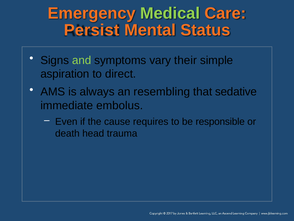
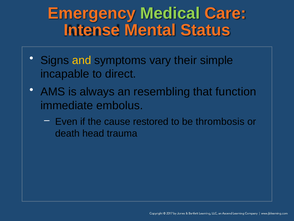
Persist: Persist -> Intense (92, 30)
and colour: light green -> yellow (82, 60)
aspiration: aspiration -> incapable (65, 74)
sedative: sedative -> function (236, 92)
requires: requires -> restored (151, 121)
responsible: responsible -> thrombosis (220, 121)
